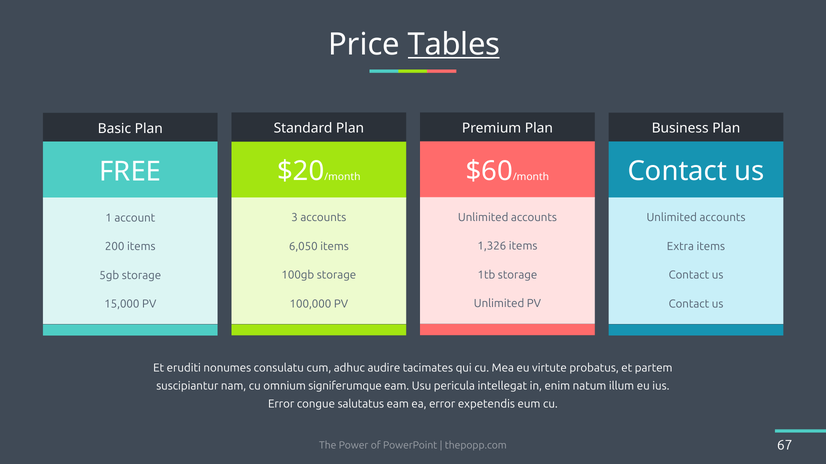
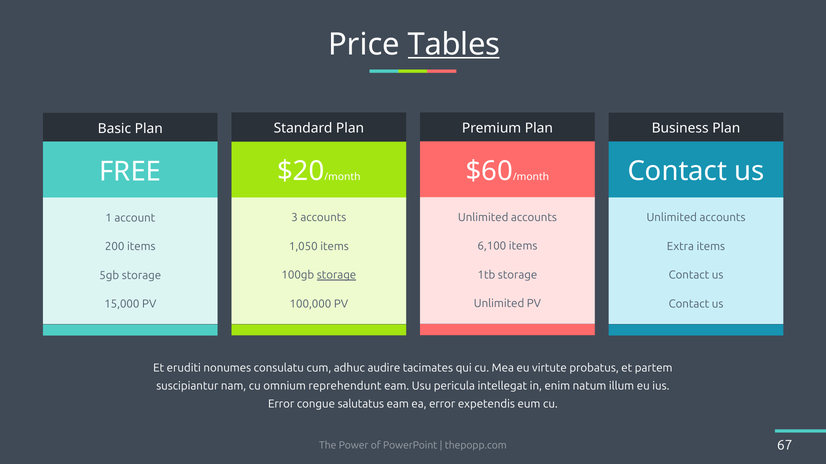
1,326: 1,326 -> 6,100 (492, 246)
6,050: 6,050 -> 1,050 (303, 247)
storage underline: none -> present (337, 275)
signiferumque: signiferumque -> reprehendunt (345, 386)
